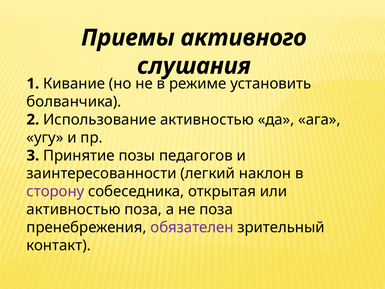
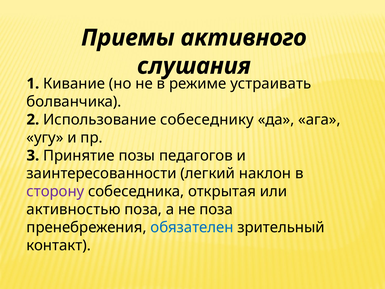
установить: установить -> устраивать (271, 84)
Использование активностью: активностью -> собеседнику (207, 119)
обязателен colour: purple -> blue (192, 227)
